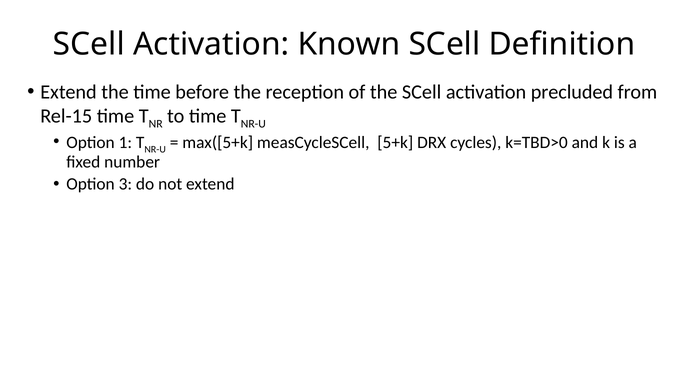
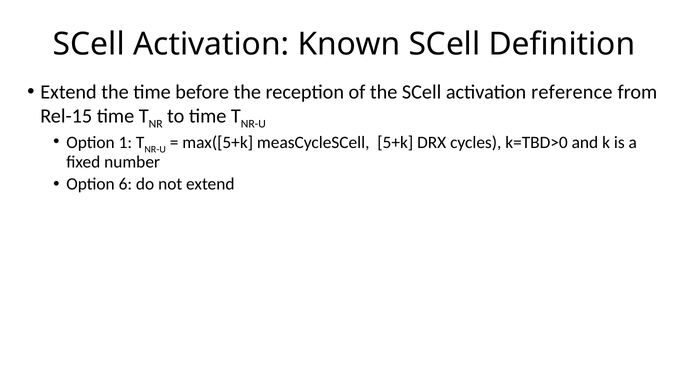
precluded: precluded -> reference (572, 92)
3: 3 -> 6 (125, 184)
